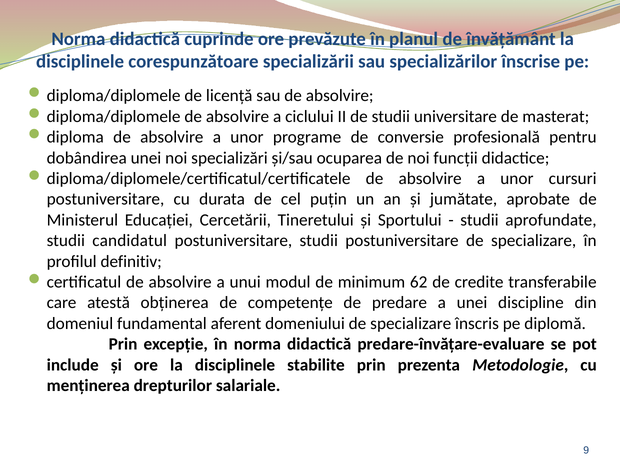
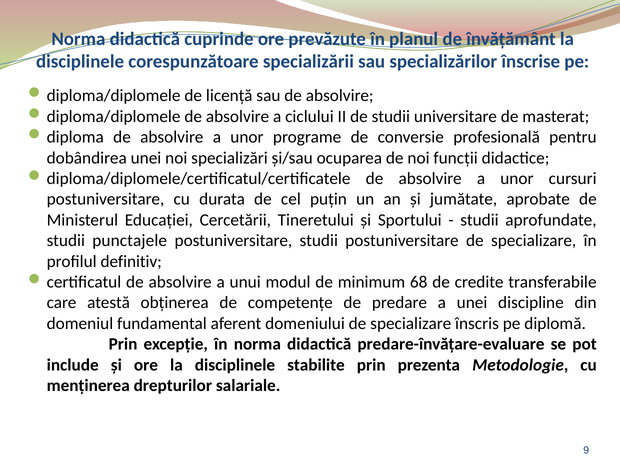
candidatul: candidatul -> punctajele (130, 241)
62: 62 -> 68 (419, 282)
